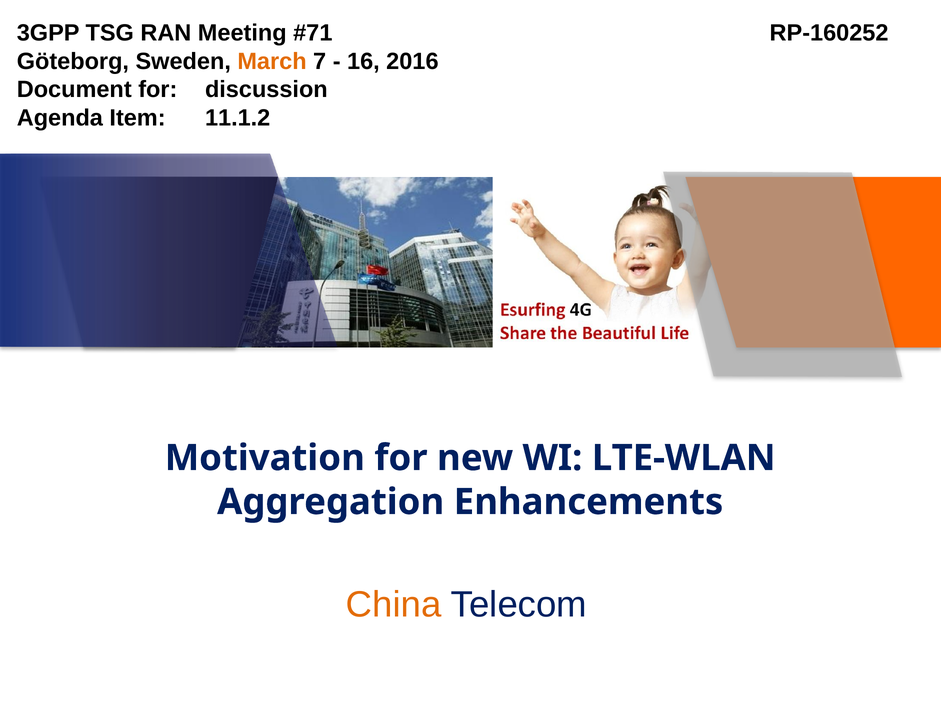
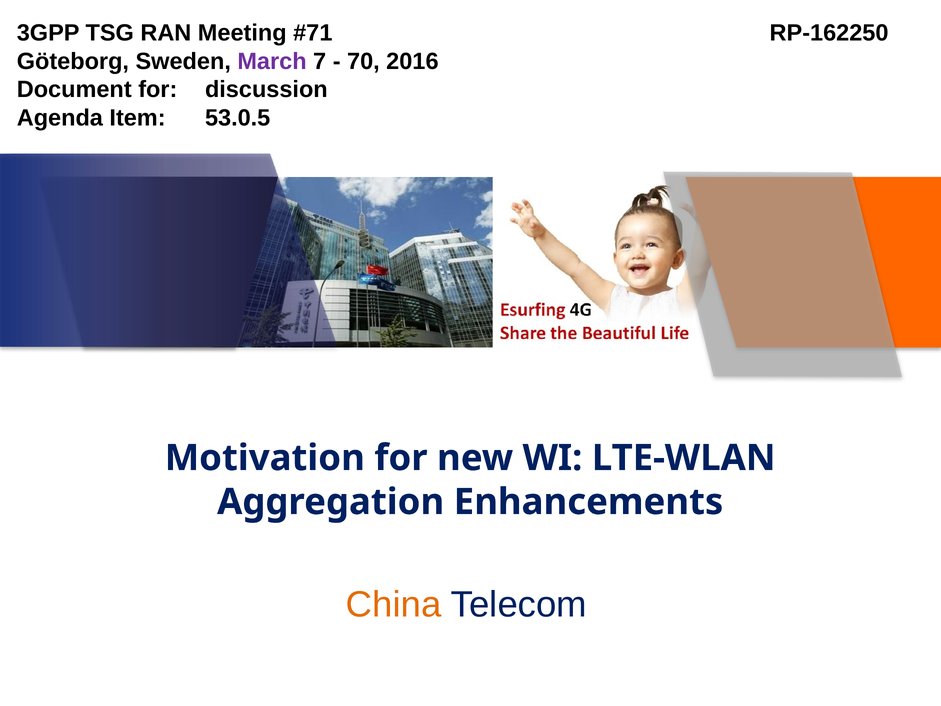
RP-160252: RP-160252 -> RP-162250 (829, 33)
March colour: orange -> purple (272, 61)
16: 16 -> 70 (363, 61)
11.1.2: 11.1.2 -> 53.0.5 (238, 118)
